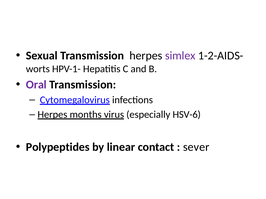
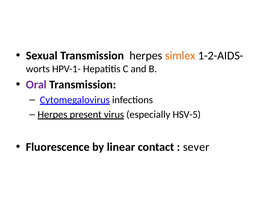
simlex colour: purple -> orange (180, 56)
months: months -> present (86, 115)
HSV-6: HSV-6 -> HSV-5 (187, 115)
Polypeptides: Polypeptides -> Fluorescence (58, 147)
